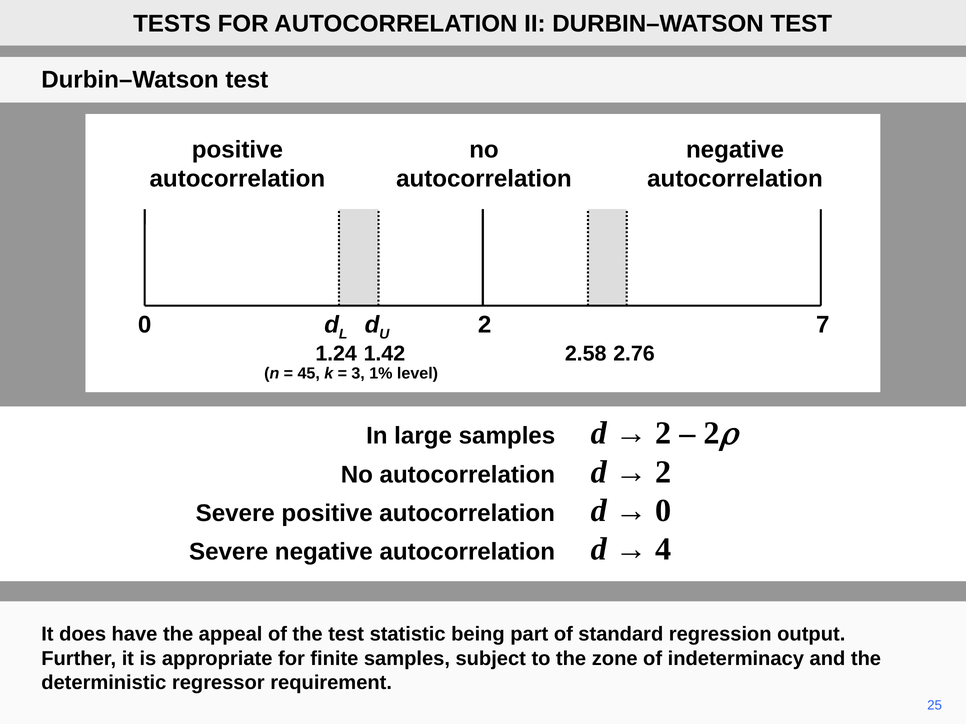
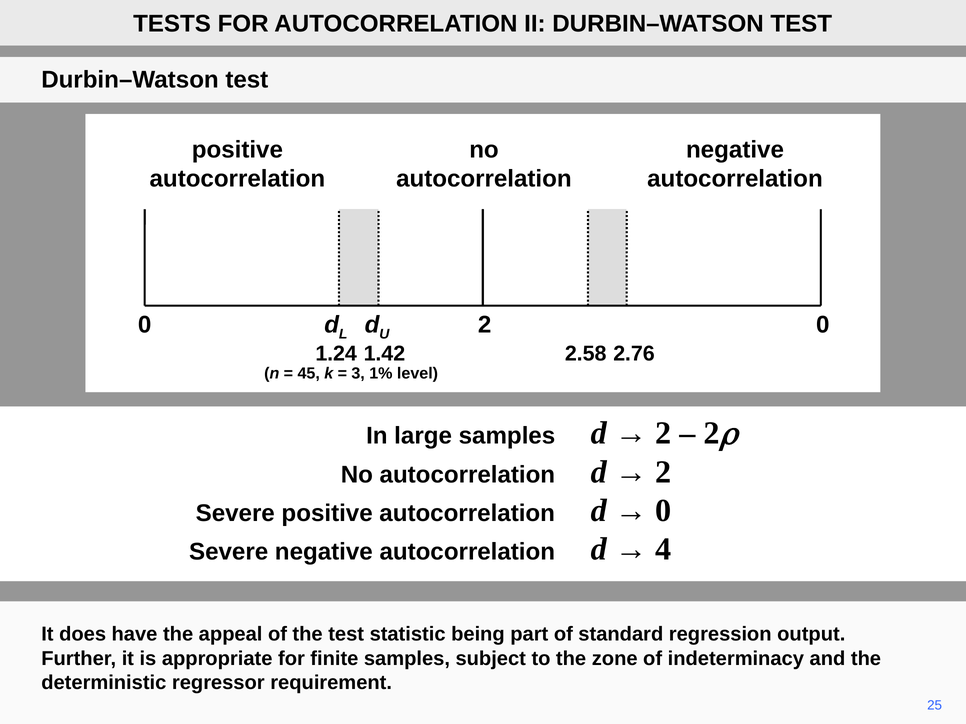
2 7: 7 -> 0 (823, 325)
